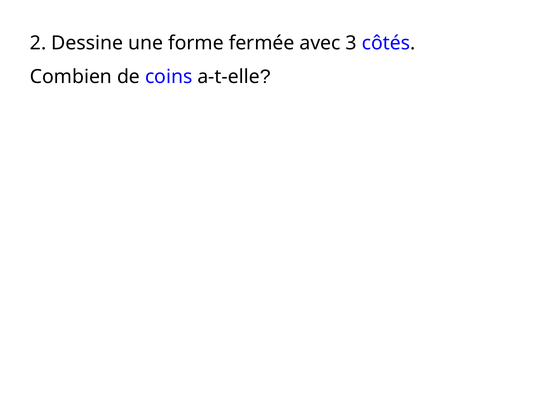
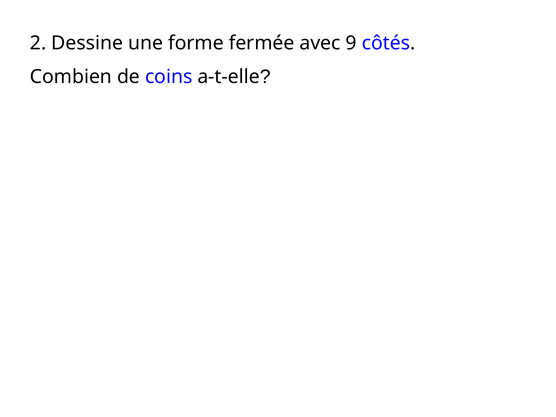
3: 3 -> 9 (351, 43)
